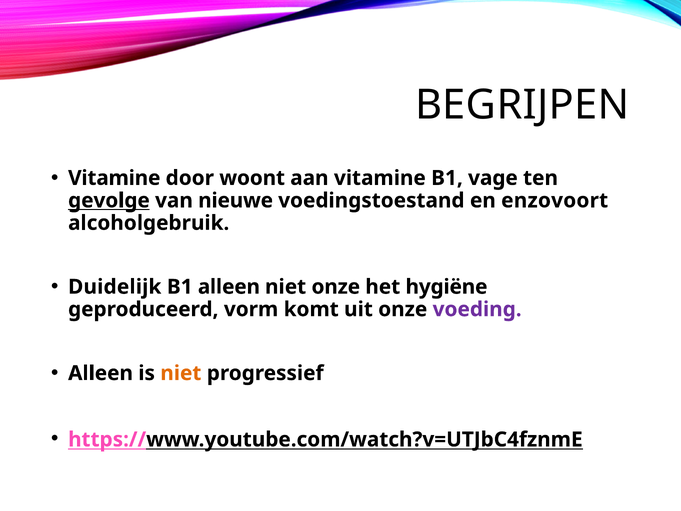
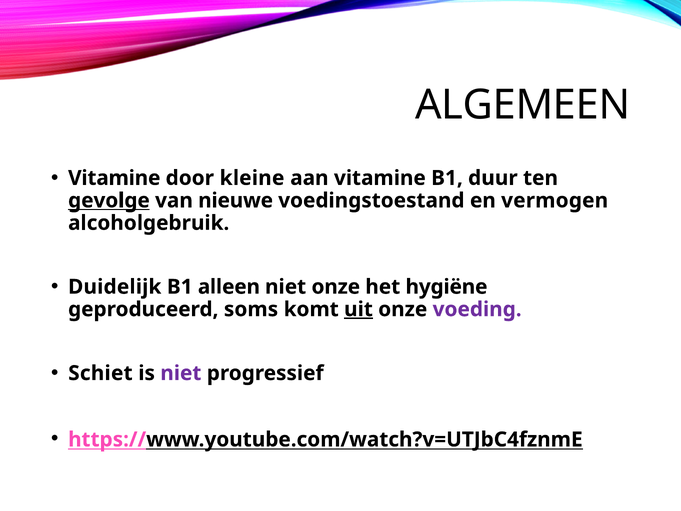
BEGRIJPEN: BEGRIJPEN -> ALGEMEEN (523, 105)
woont: woont -> kleine (252, 178)
vage: vage -> duur (493, 178)
enzovoort: enzovoort -> vermogen (555, 200)
vorm: vorm -> soms (251, 309)
uit underline: none -> present (358, 309)
Alleen: Alleen -> Schiet (100, 373)
niet colour: orange -> purple (181, 373)
